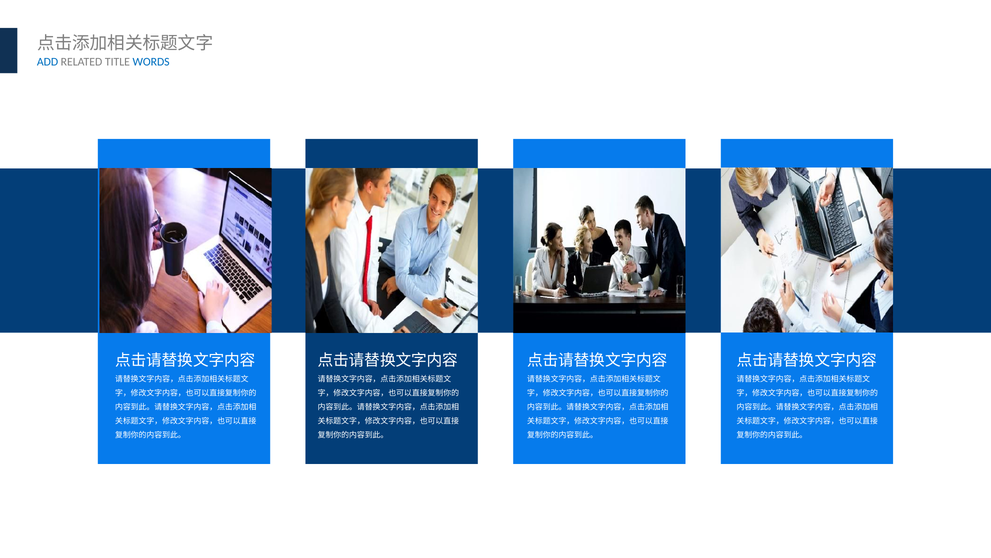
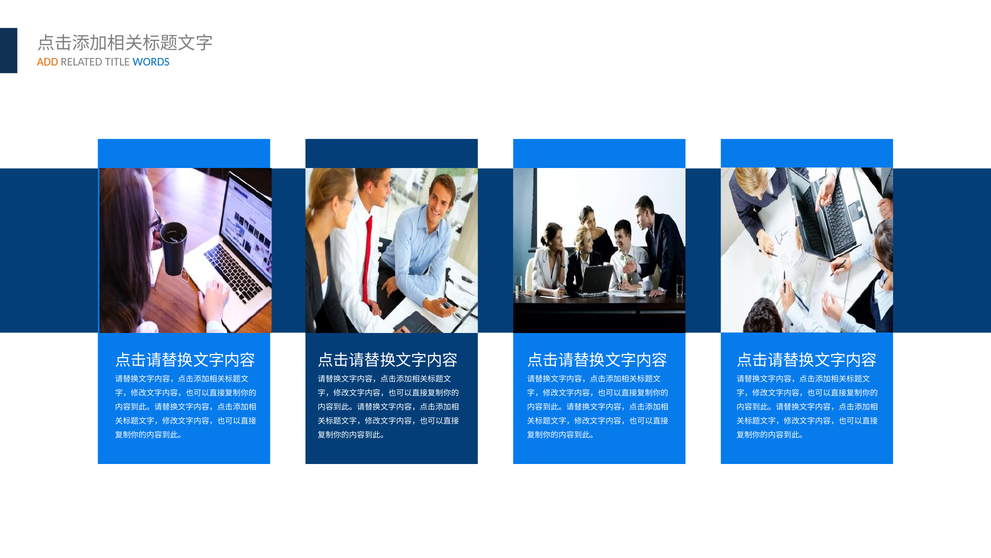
ADD colour: blue -> orange (48, 62)
